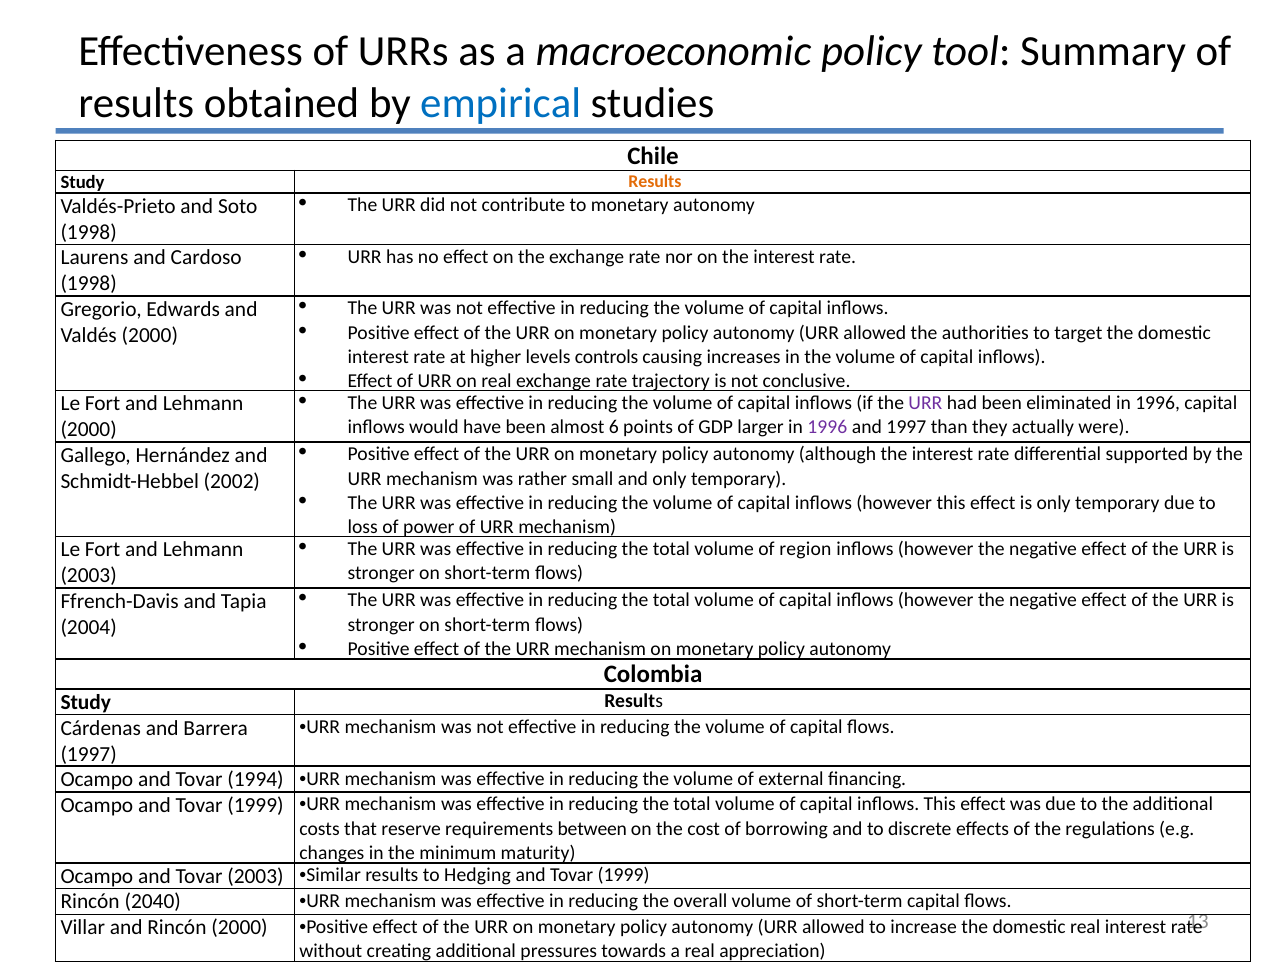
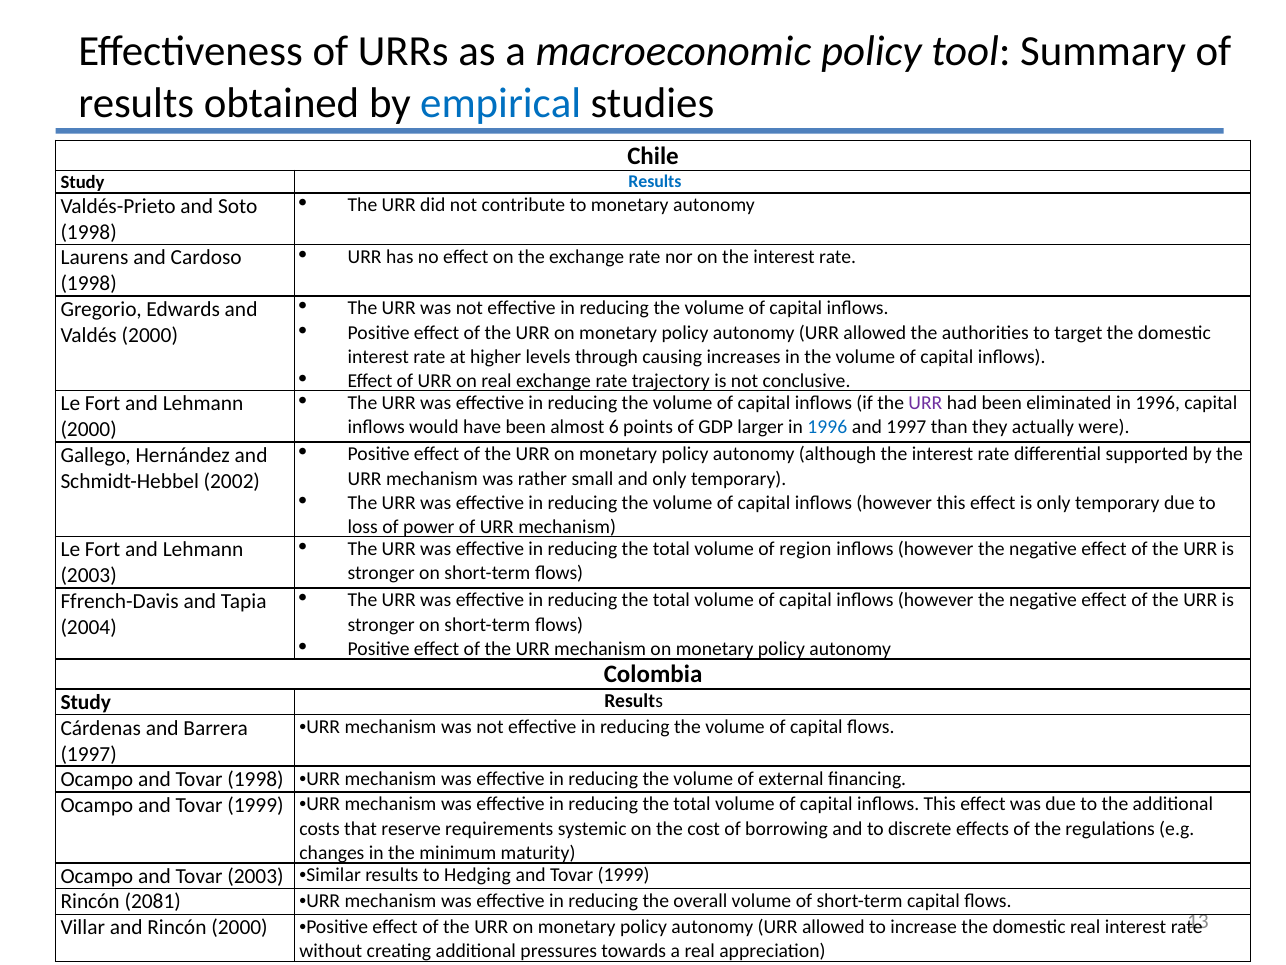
Results colour: orange -> blue (655, 181)
controls: controls -> through (607, 357)
1996 colour: purple -> blue (827, 427)
Tovar 1994: 1994 -> 1998 (256, 779)
between: between -> systemic (592, 828)
2040: 2040 -> 2081 (153, 901)
